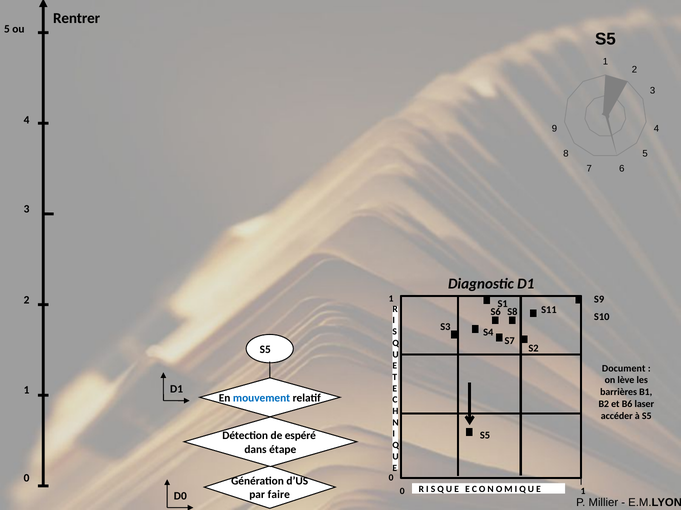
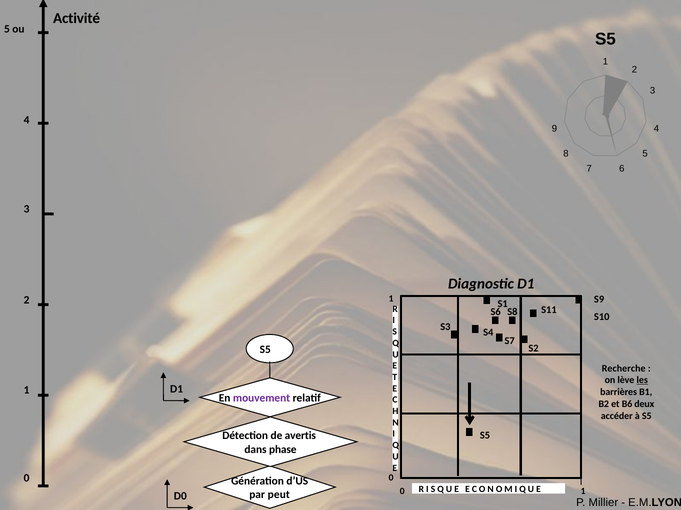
Rentrer: Rentrer -> Activité (77, 18)
Document: Document -> Recherche (624, 369)
les underline: none -> present (642, 381)
mouvement colour: blue -> purple (262, 399)
laser: laser -> deux (644, 405)
espéré: espéré -> avertis (300, 436)
étape: étape -> phase (283, 450)
faire: faire -> peut (279, 495)
